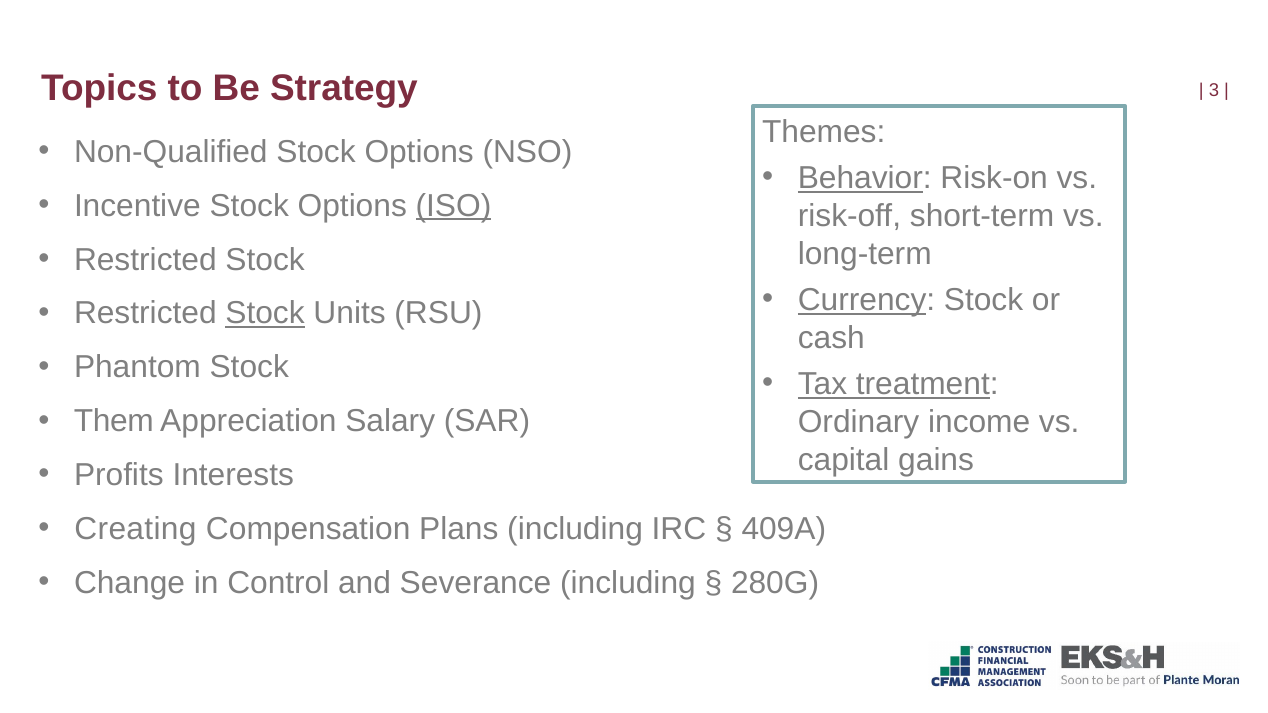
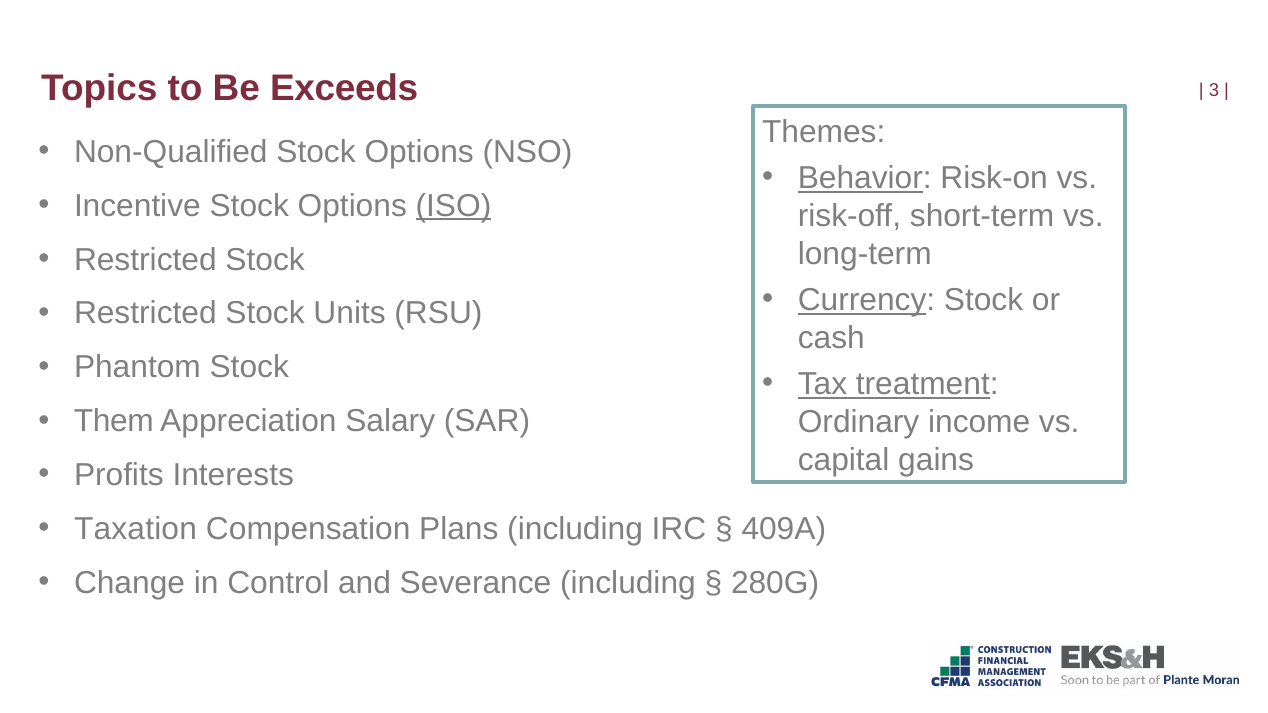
Strategy: Strategy -> Exceeds (344, 88)
Stock underline: present -> none (265, 314)
Creating: Creating -> Taxation (135, 529)
